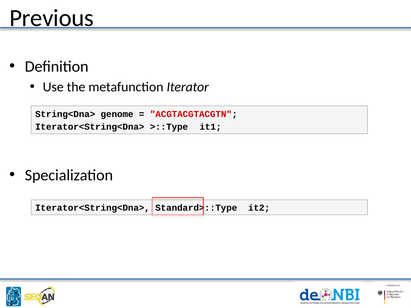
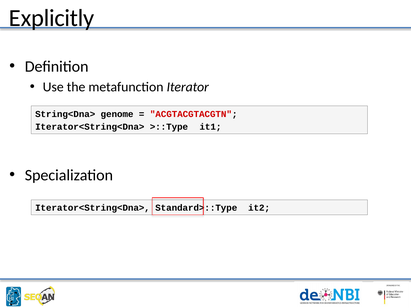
Previous: Previous -> Explicitly (52, 18)
